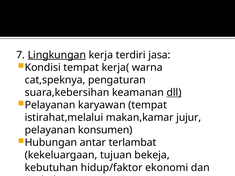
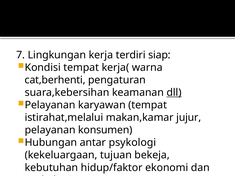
Lingkungan underline: present -> none (57, 55)
jasa: jasa -> siap (159, 55)
cat,speknya: cat,speknya -> cat,berhenti (55, 80)
antar terlambat: terlambat -> psykologi (132, 143)
